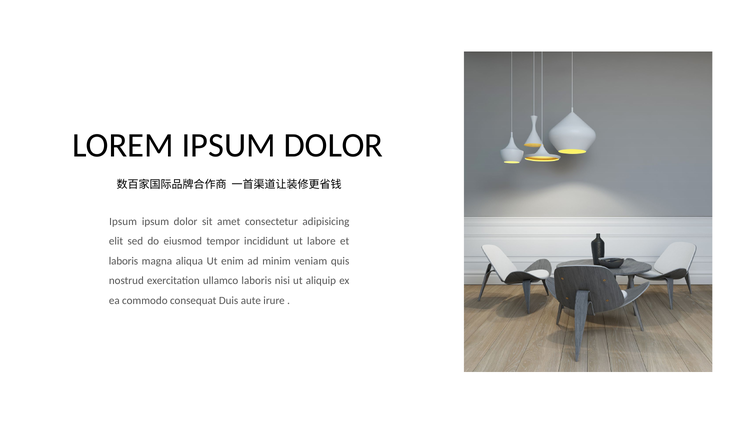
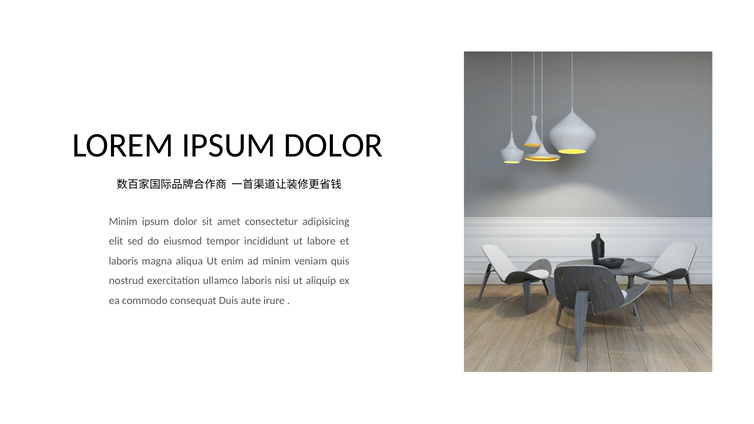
Ipsum: Ipsum -> Minim (123, 221)
